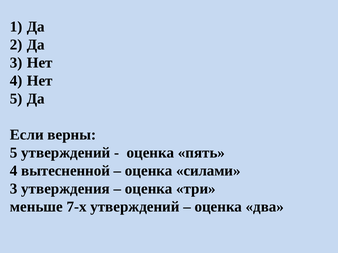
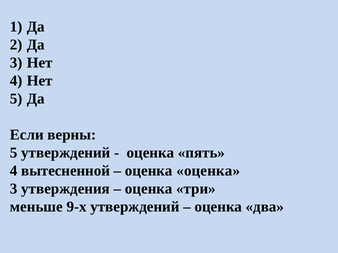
оценка силами: силами -> оценка (208, 171)
7-х: 7-х -> 9-х (77, 207)
